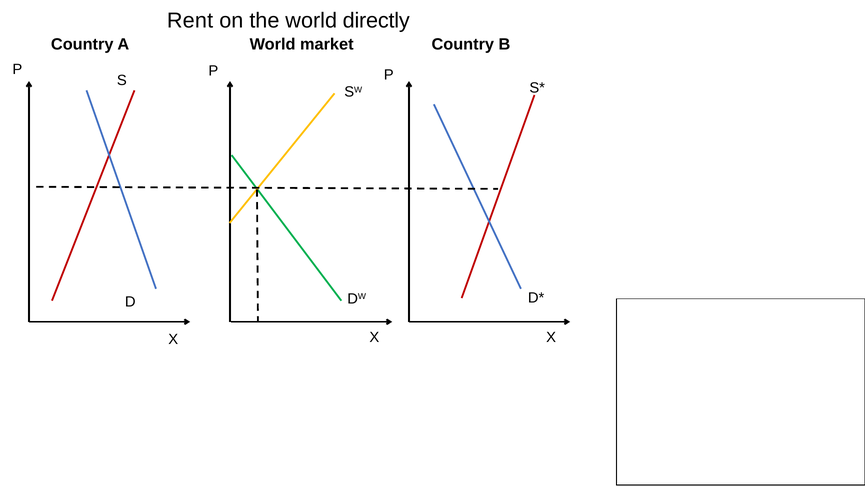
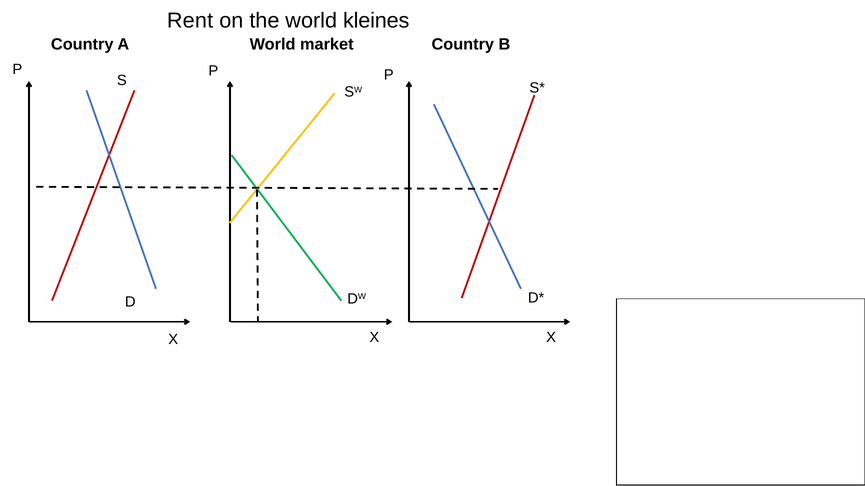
directly: directly -> kleines (376, 21)
